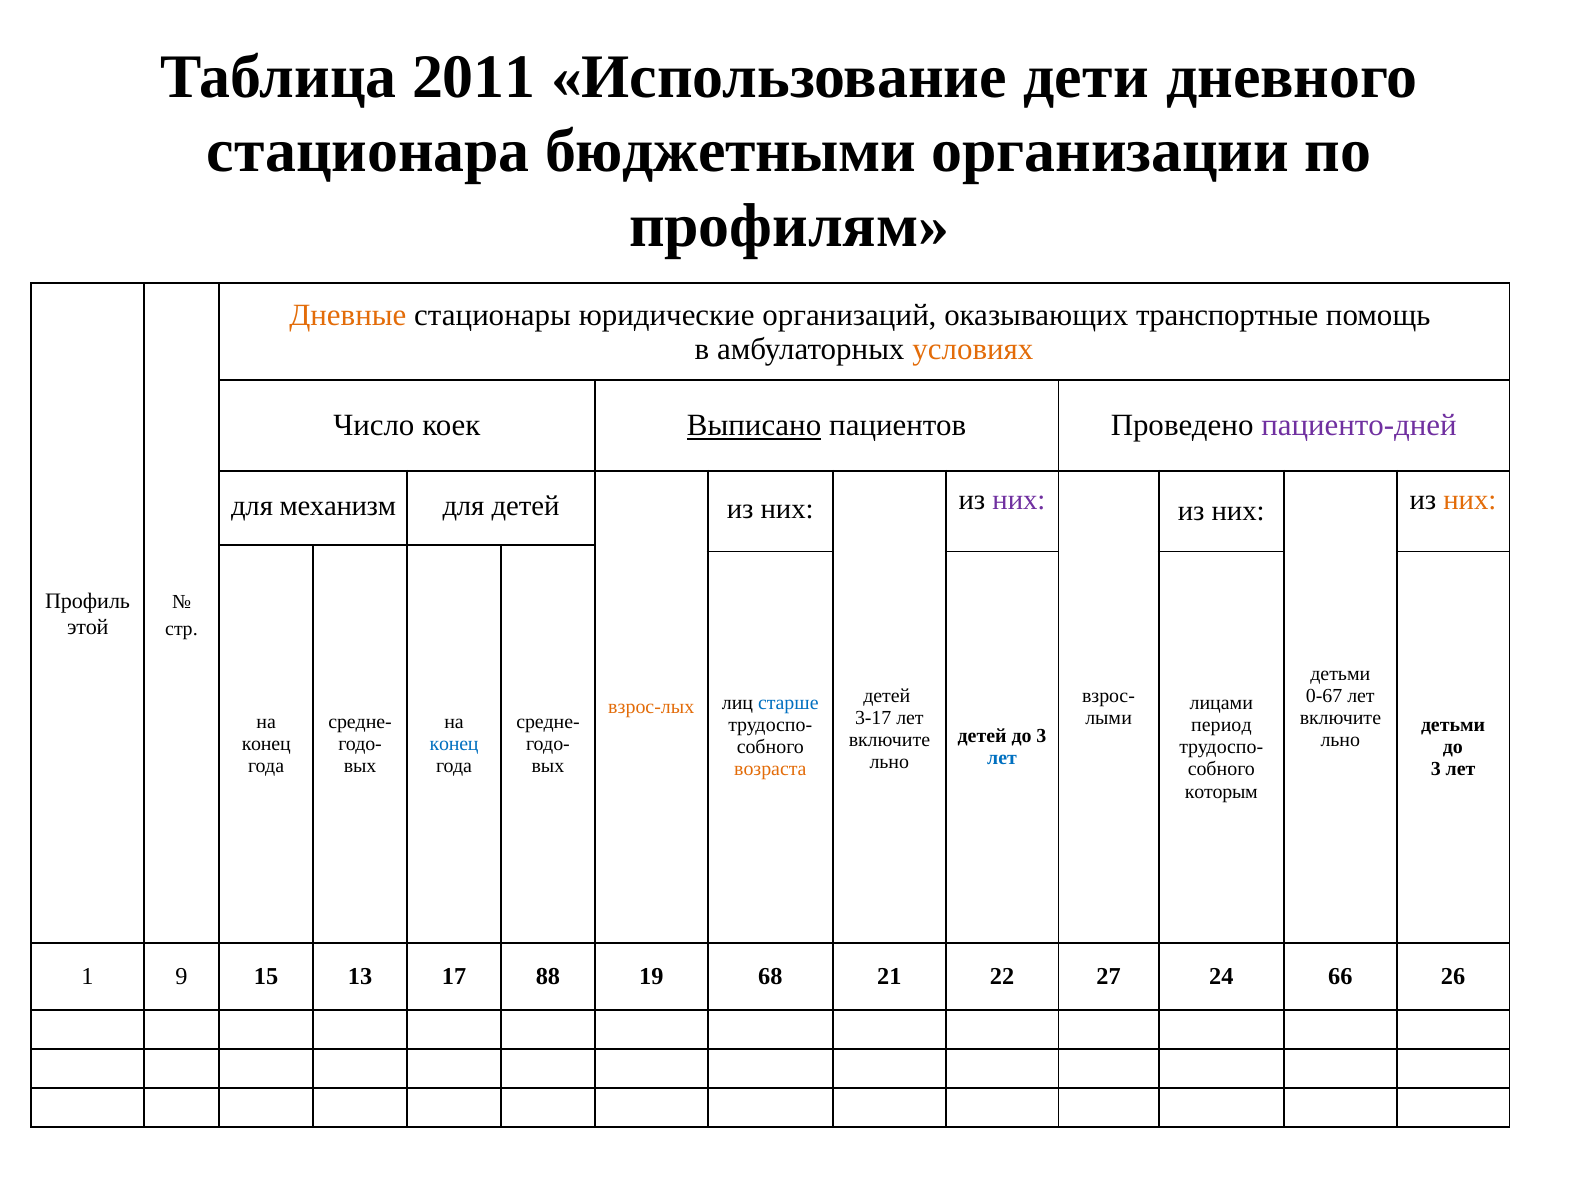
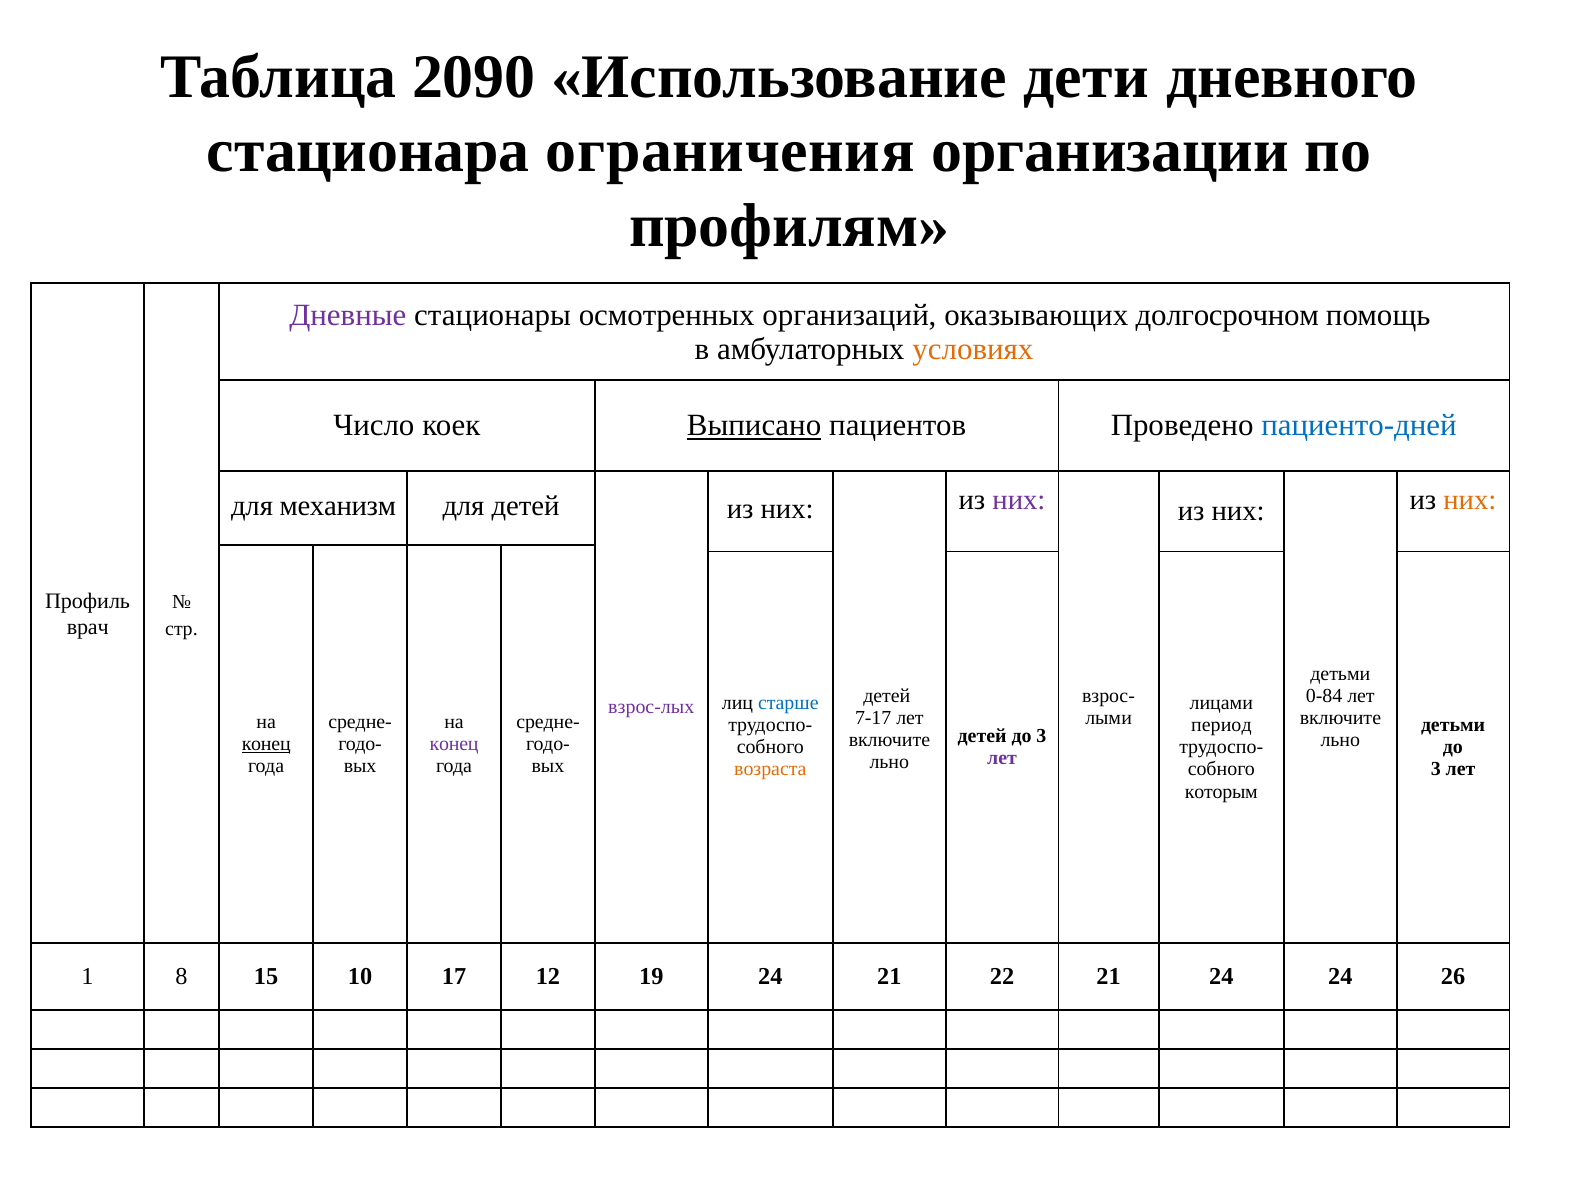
2011: 2011 -> 2090 (474, 77)
бюджетными: бюджетными -> ограничения (730, 152)
Дневные colour: orange -> purple (348, 315)
юридические: юридические -> осмотренных (667, 315)
транспортные: транспортные -> долгосрочном (1227, 315)
пациенто-дней colour: purple -> blue (1359, 426)
этой: этой -> врач (88, 628)
0-67: 0-67 -> 0-84 (1324, 696)
взрос-лых colour: orange -> purple (651, 707)
3-17: 3-17 -> 7-17 (873, 718)
конец underline: none -> present (266, 744)
конец colour: blue -> purple (454, 744)
лет colour: blue -> purple (1002, 759)
9: 9 -> 8 (182, 976)
13: 13 -> 10 (360, 976)
88: 88 -> 12 (548, 977)
19 68: 68 -> 24 (770, 977)
22 27: 27 -> 21 (1109, 977)
24 66: 66 -> 24 (1340, 977)
